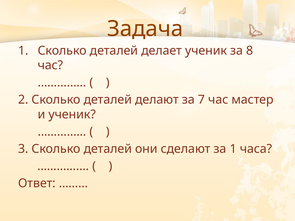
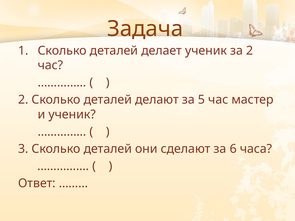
за 8: 8 -> 2 (250, 51)
7: 7 -> 5 (201, 100)
за 1: 1 -> 6 (233, 149)
